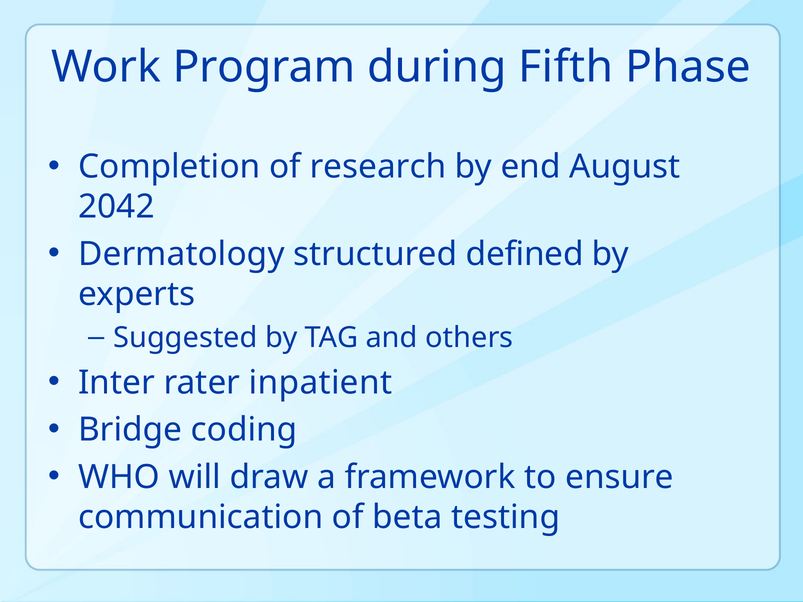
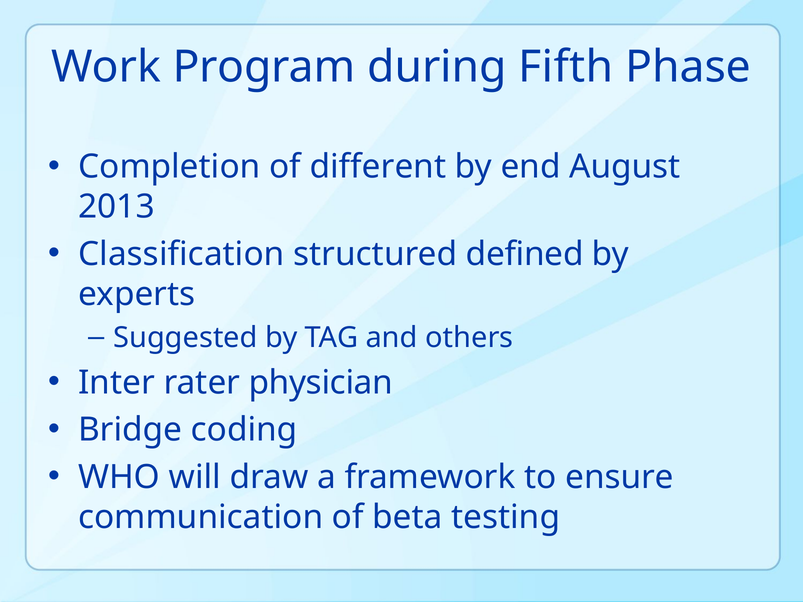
research: research -> different (378, 167)
2042: 2042 -> 2013 (116, 207)
Dermatology: Dermatology -> Classification (181, 254)
inpatient: inpatient -> physician (321, 383)
